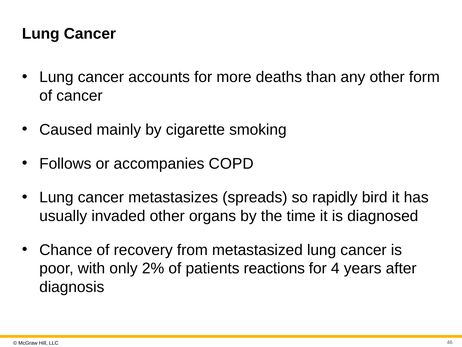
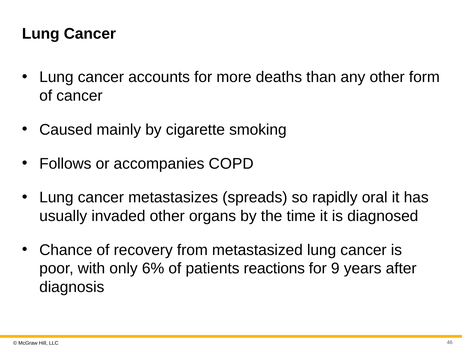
bird: bird -> oral (375, 197)
2%: 2% -> 6% (153, 268)
4: 4 -> 9 (335, 268)
